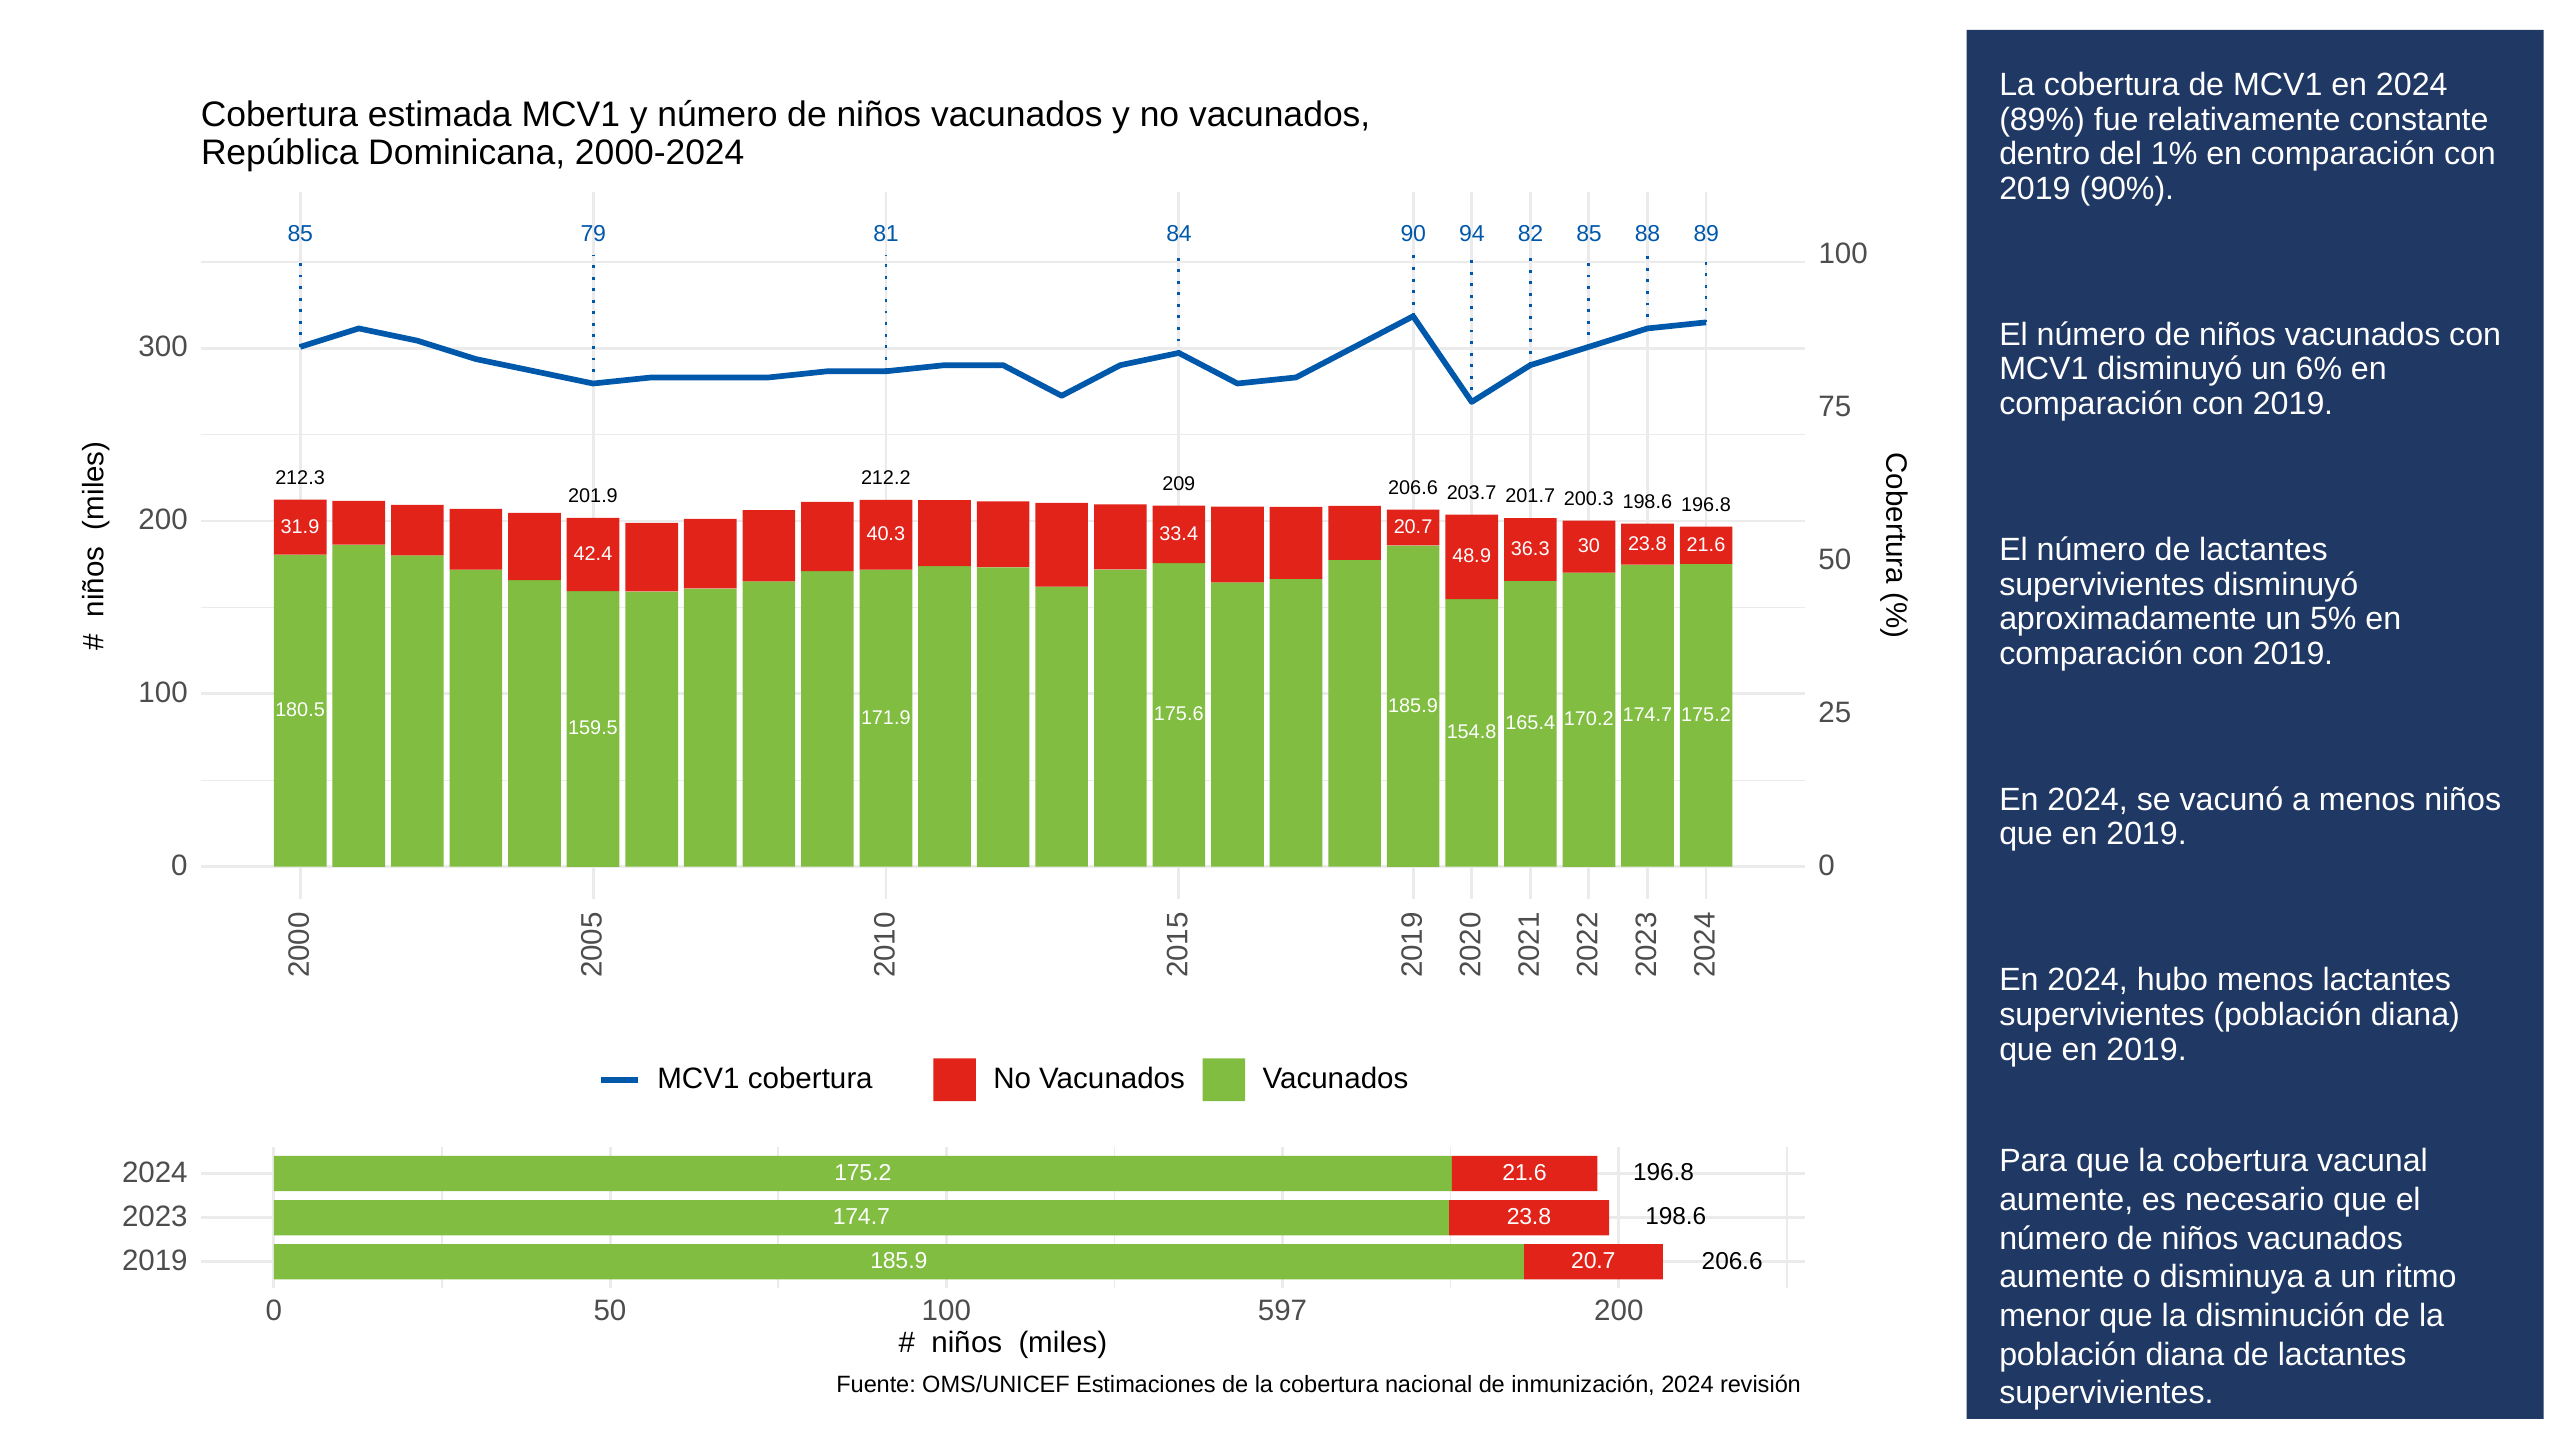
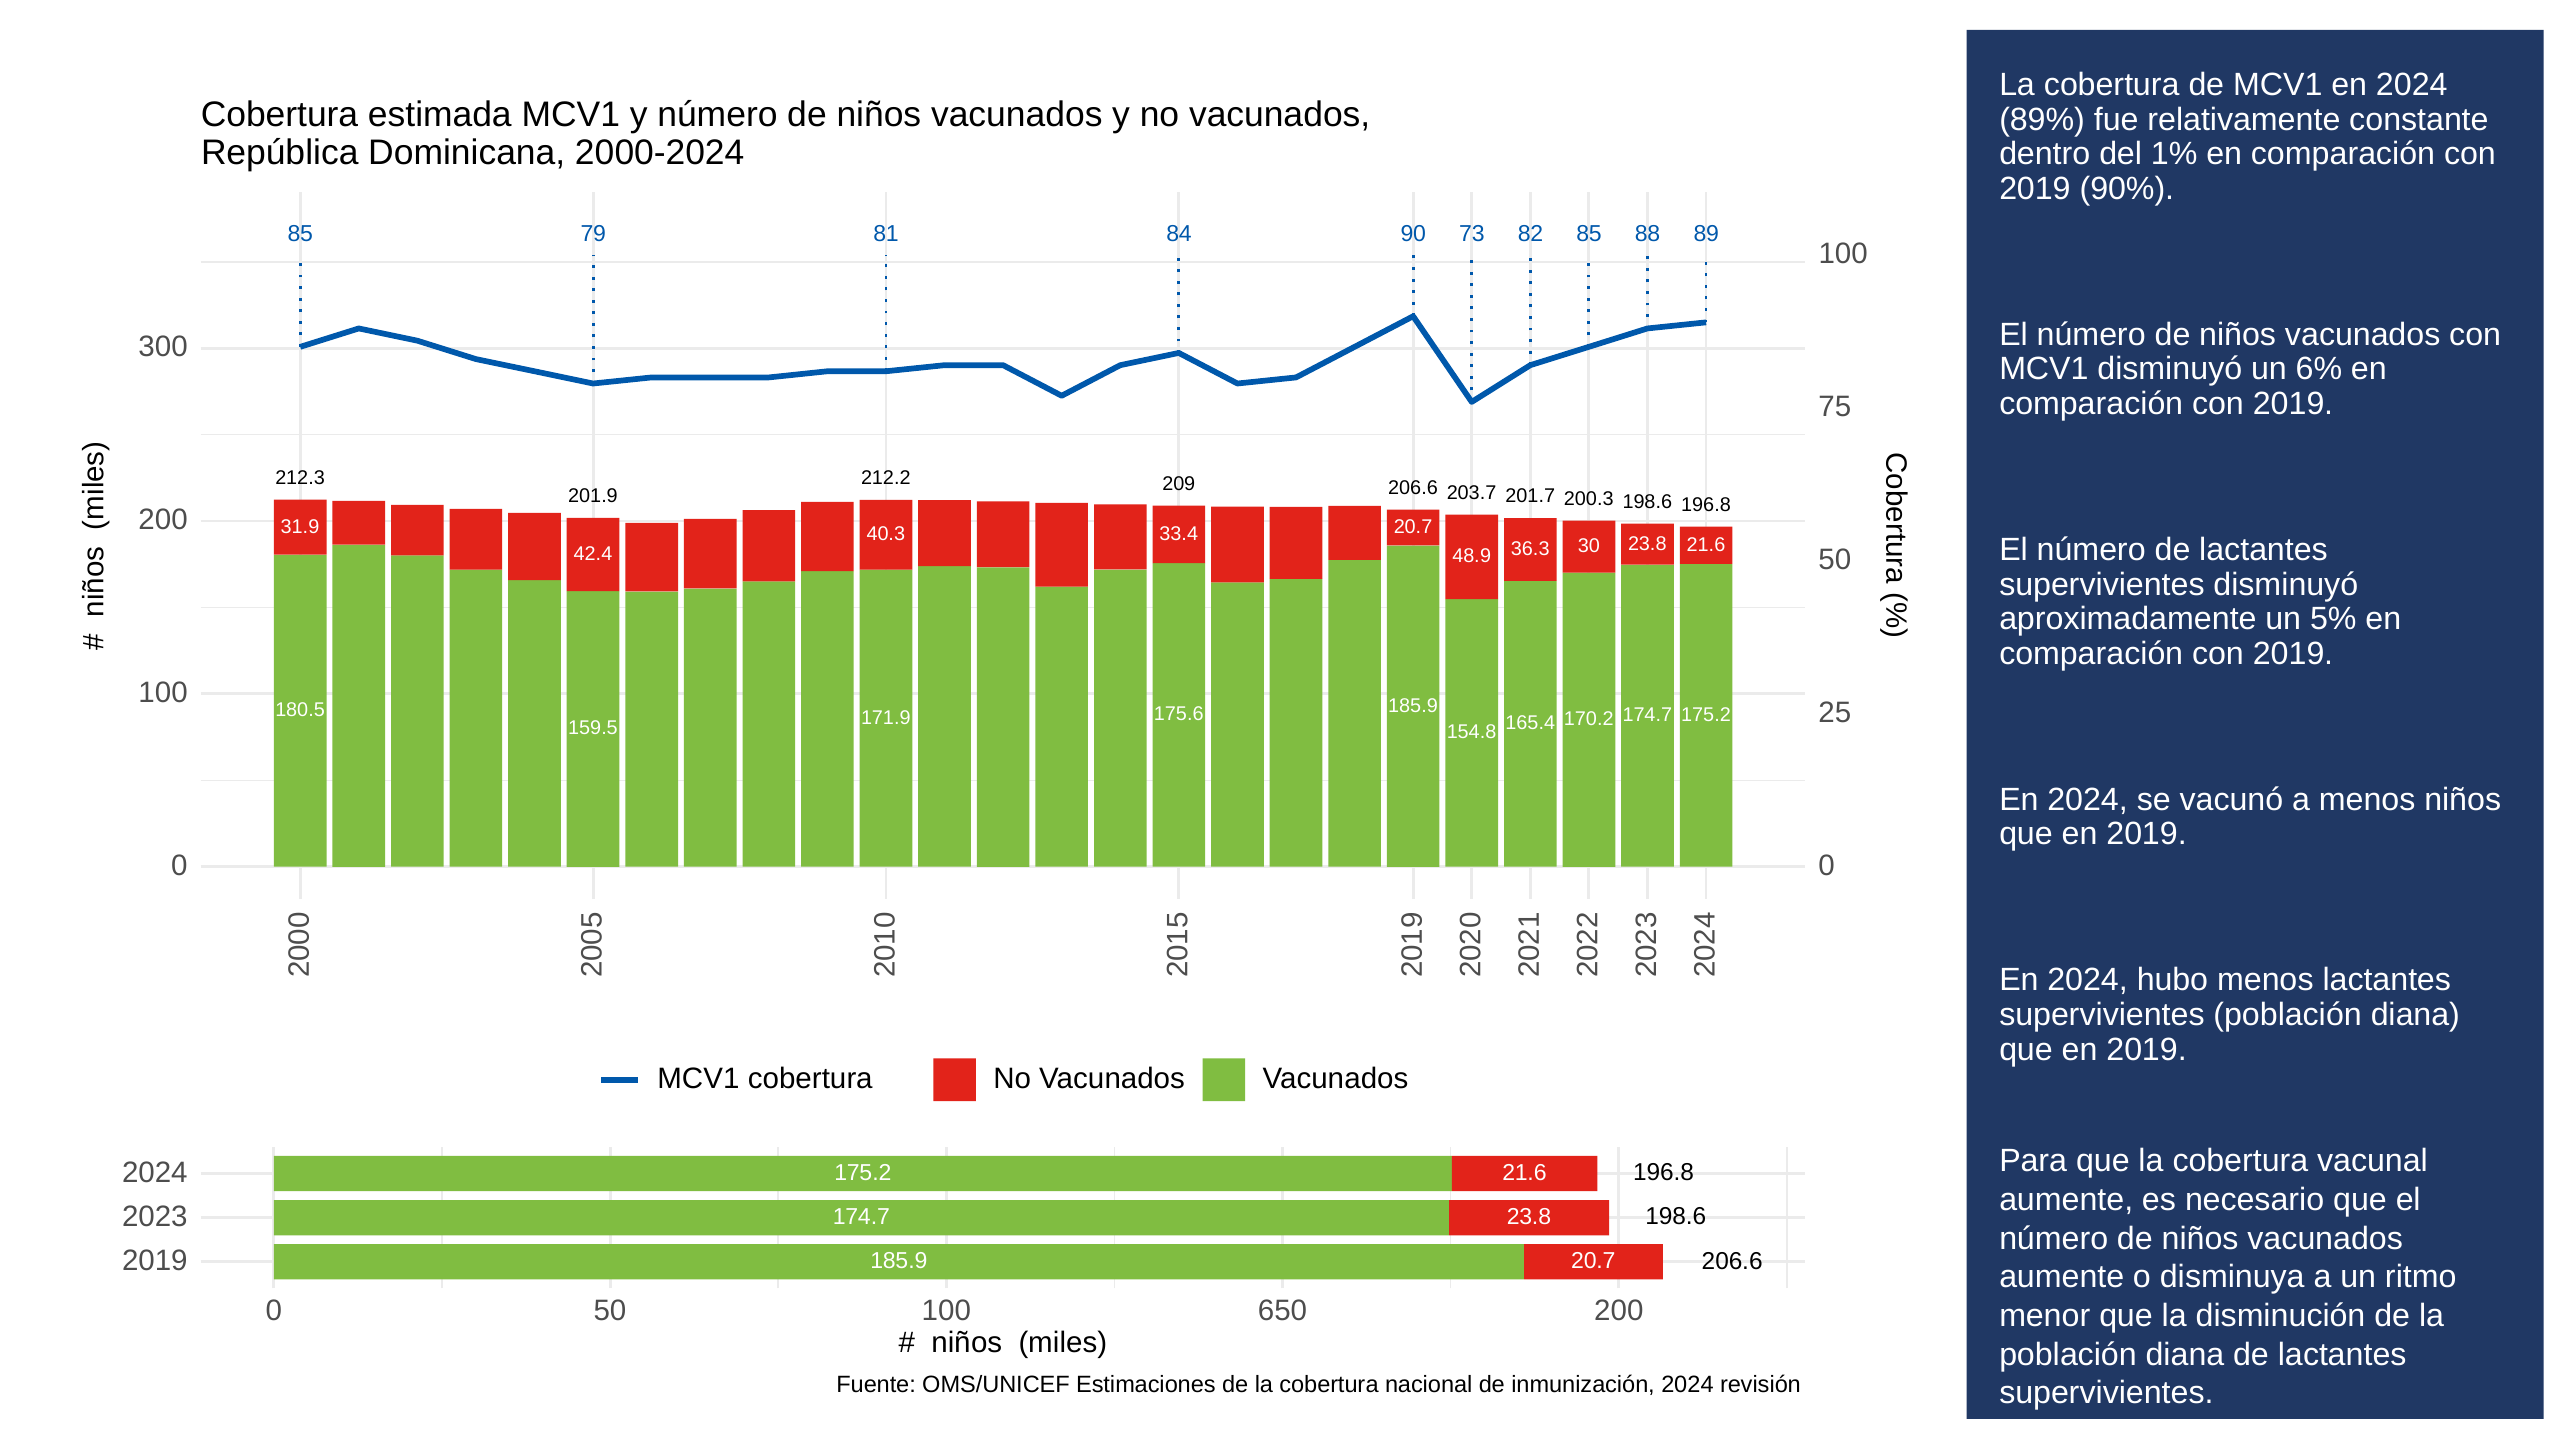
94: 94 -> 73 (1472, 234)
597: 597 -> 650 (1283, 1311)
